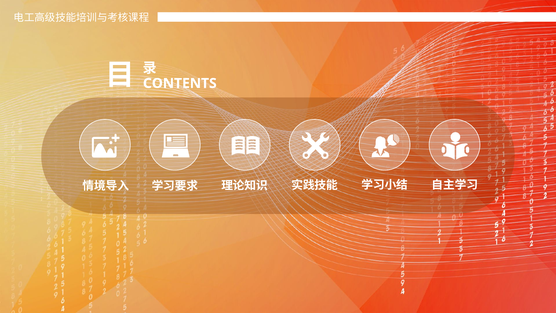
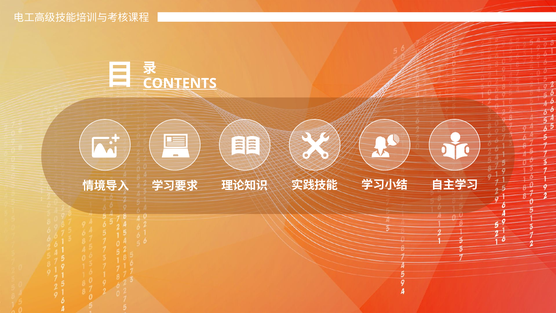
CONTENTS underline: none -> present (180, 83)
